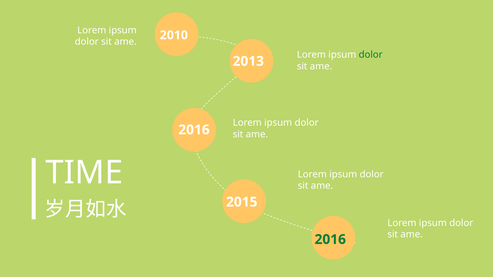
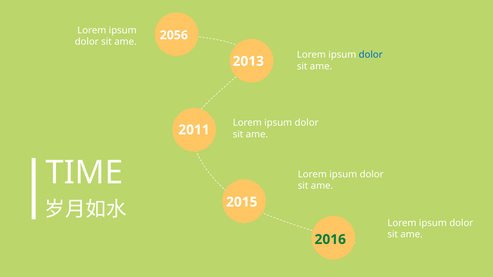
2010: 2010 -> 2056 (174, 35)
dolor colour: green -> blue (371, 55)
2016: 2016 -> 2011 (194, 130)
